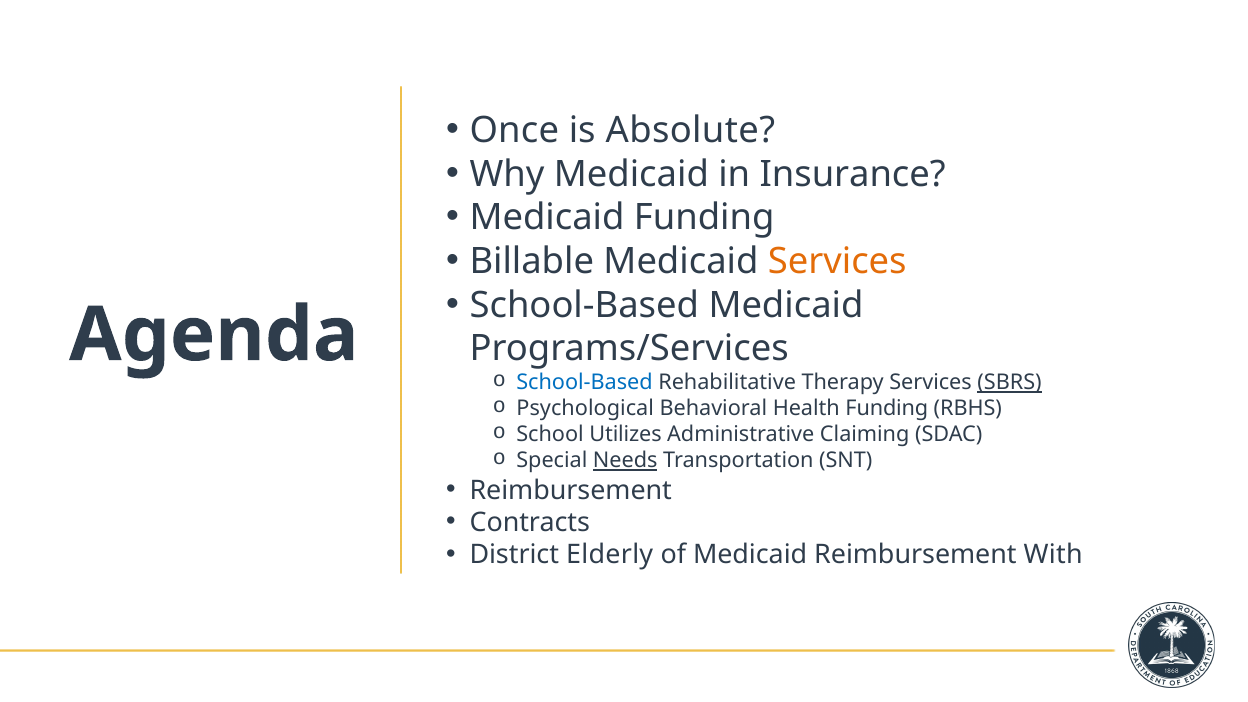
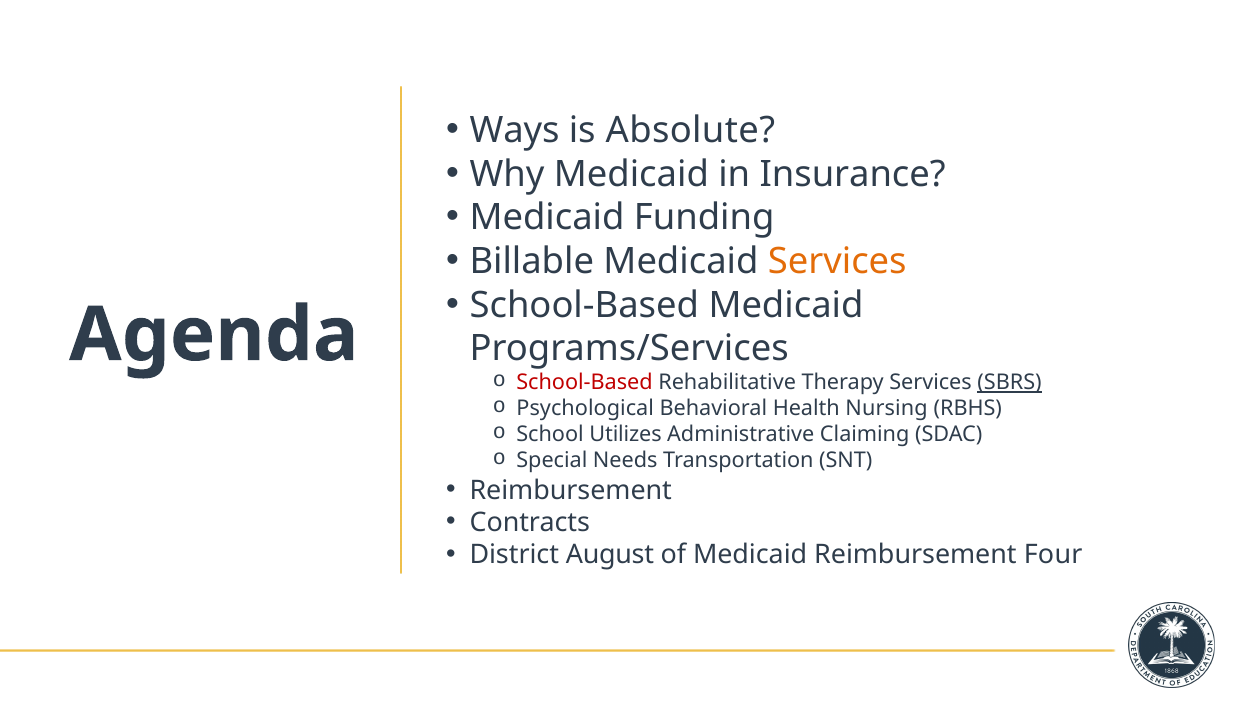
Once: Once -> Ways (515, 130)
School-Based colour: blue -> red (585, 383)
Health Funding: Funding -> Nursing (887, 409)
Needs underline: present -> none (625, 461)
Elderly: Elderly -> August (610, 555)
With: With -> Four (1053, 555)
